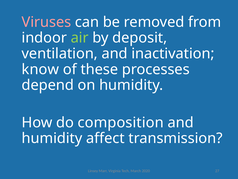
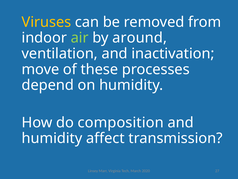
Viruses colour: pink -> yellow (46, 22)
deposit: deposit -> around (140, 38)
know: know -> move (40, 69)
